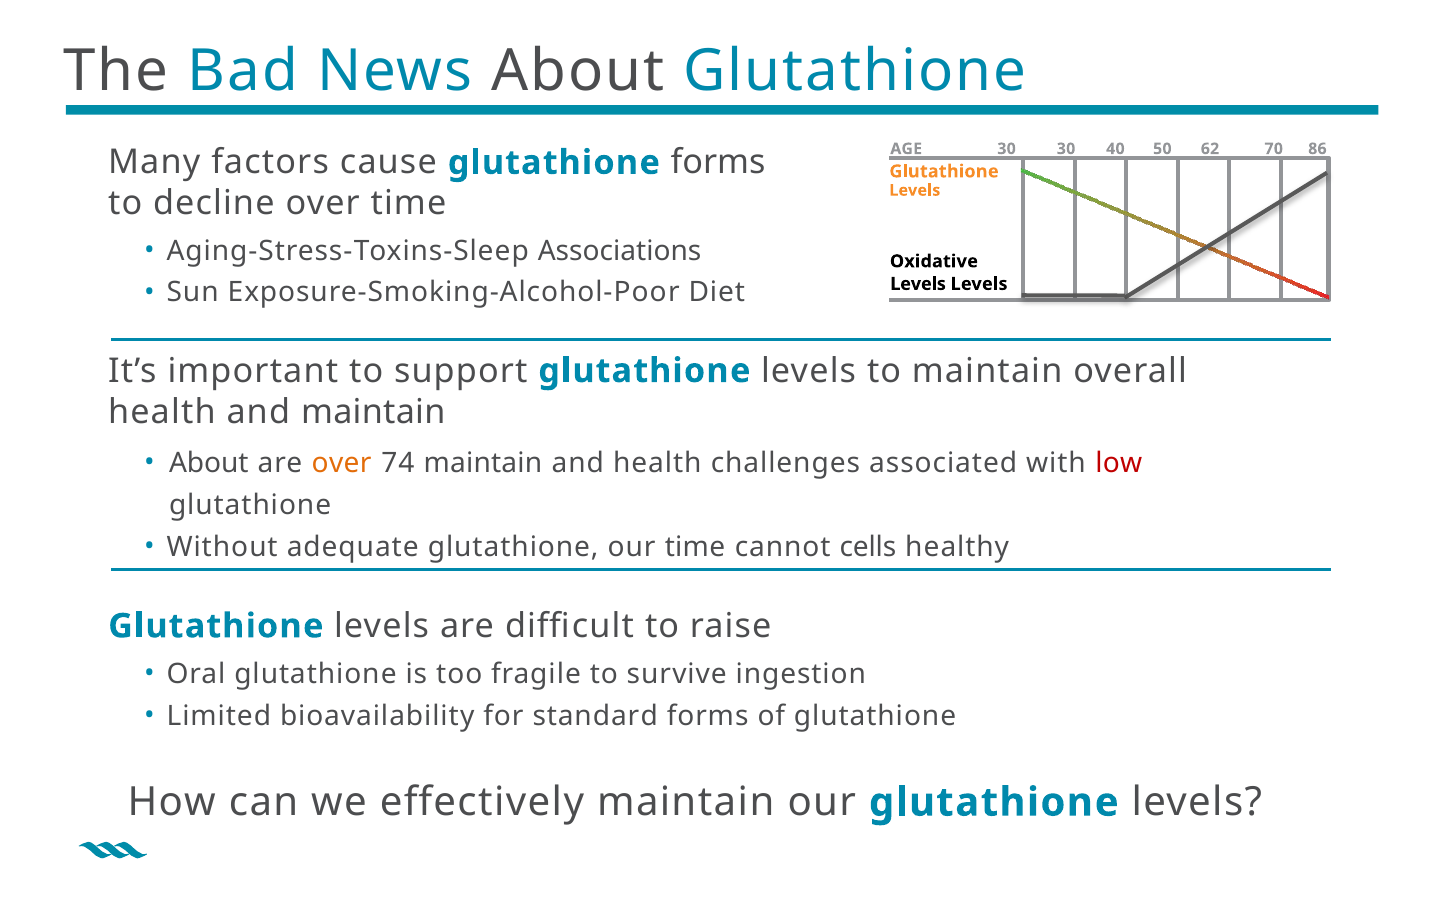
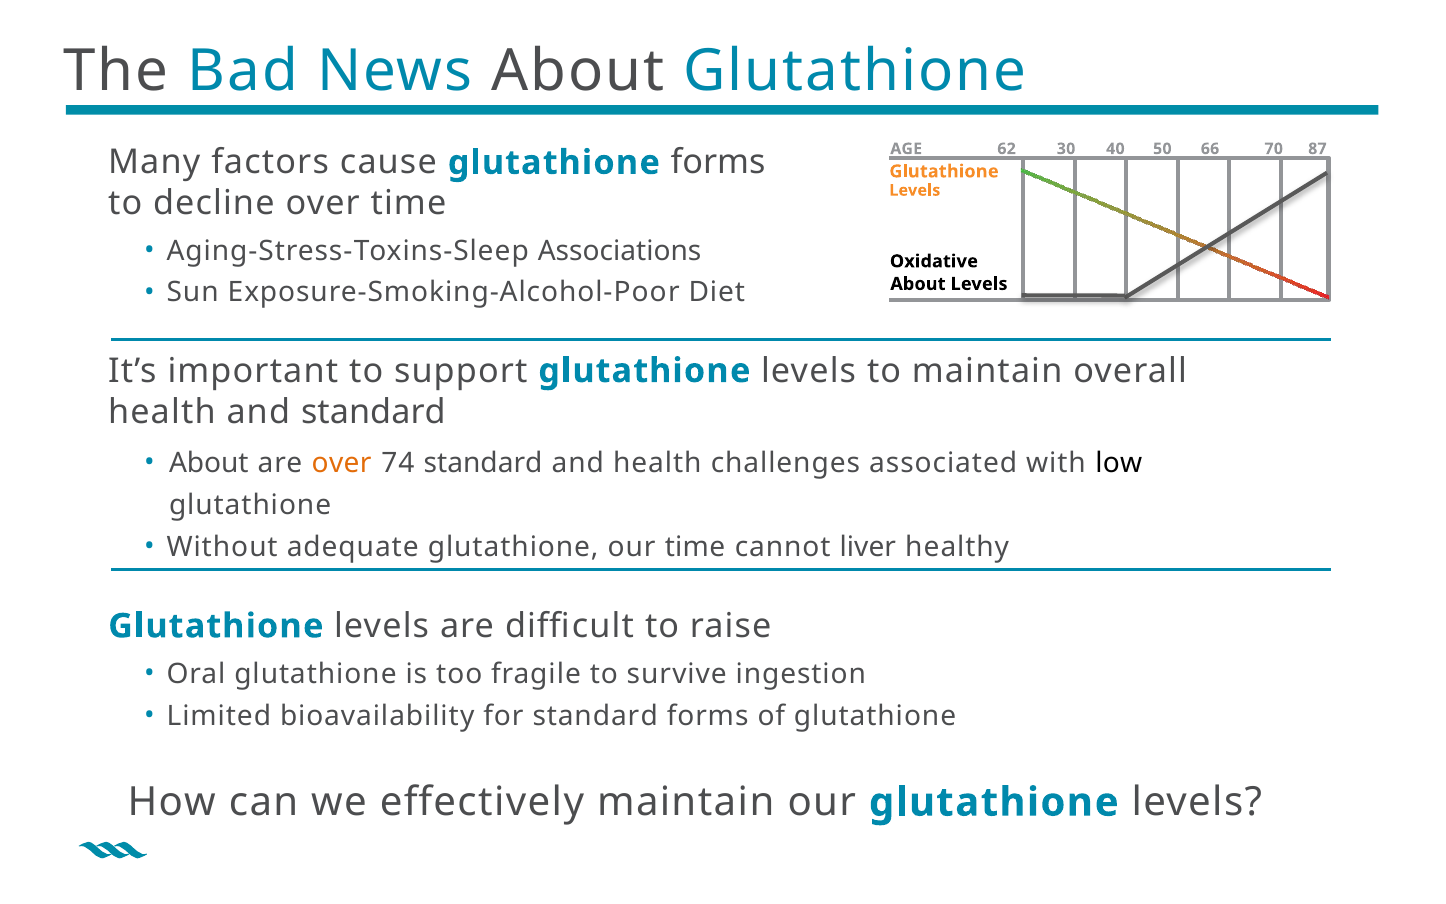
AGE 30: 30 -> 62 (1007, 149)
62: 62 -> 66 (1210, 149)
86: 86 -> 87 (1317, 149)
Levels: Levels -> About (918, 284)
and maintain: maintain -> standard (373, 412)
74 maintain: maintain -> standard (483, 463)
low colour: red -> black (1119, 463)
cells: cells -> liver (868, 547)
